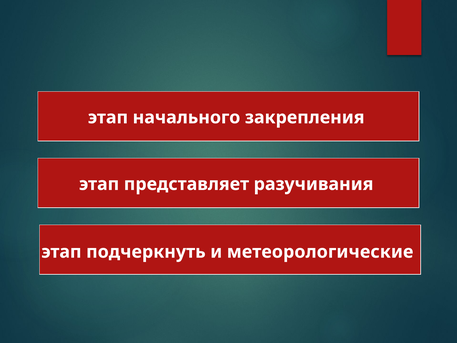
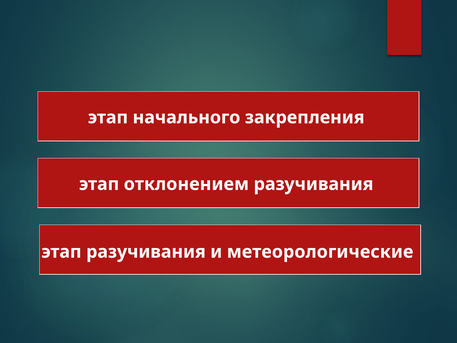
представляет: представляет -> отклонением (186, 184)
этап подчеркнуть: подчеркнуть -> разучивания (146, 252)
